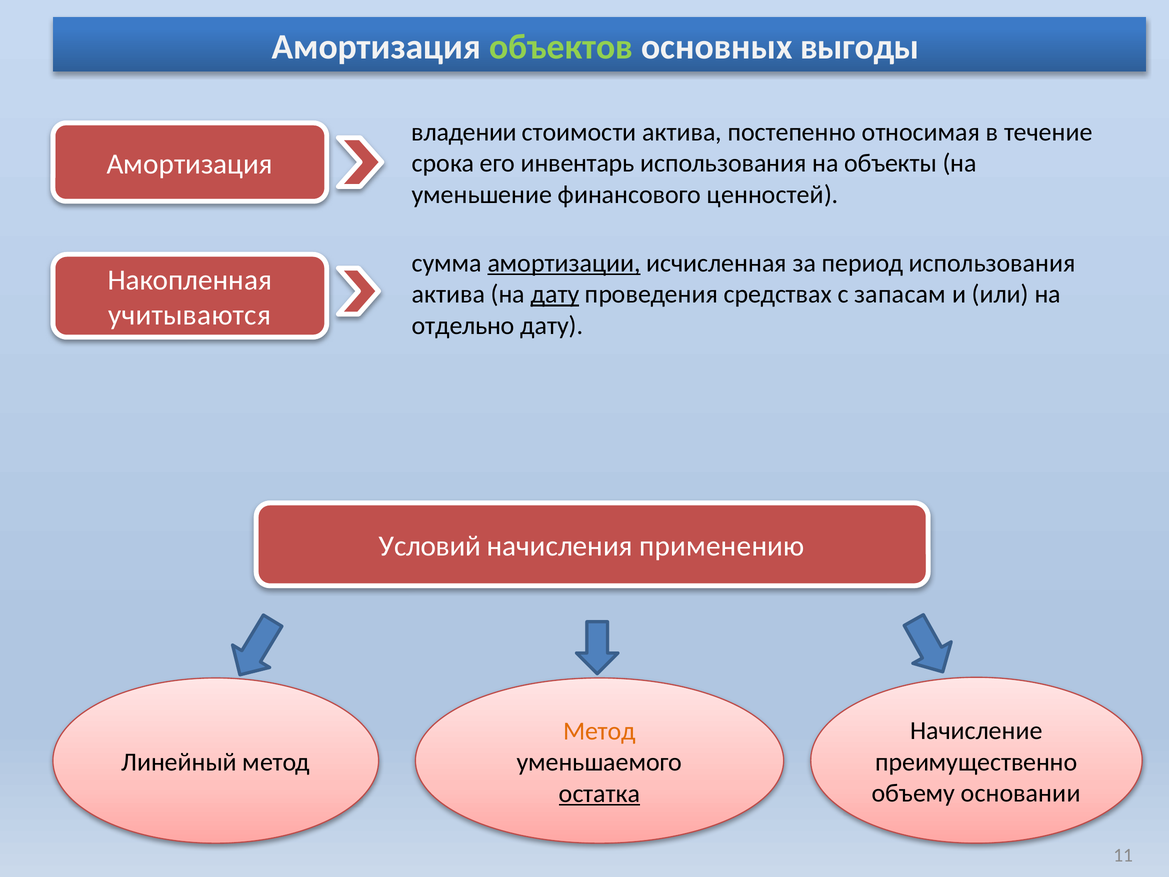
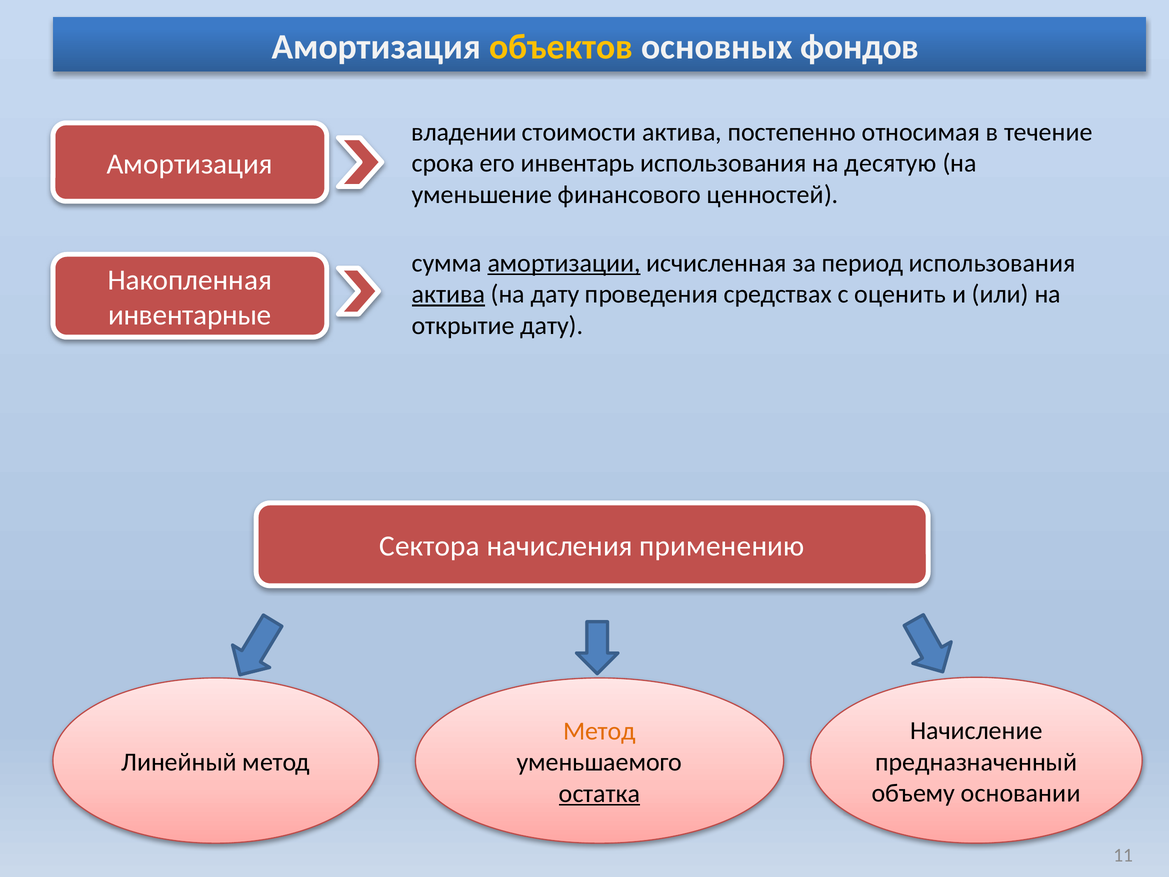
объектов colour: light green -> yellow (561, 47)
выгоды: выгоды -> фондов (860, 47)
объекты: объекты -> десятую (890, 163)
актива underline: none -> present (448, 294)
дату underline: present -> none (555, 294)
запасам: запасам -> оценить (900, 294)
учитываются: учитываются -> инвентарные (190, 315)
отдельно: отдельно -> открытие (463, 325)
Условий: Условий -> Сектора (430, 546)
преимущественно: преимущественно -> предназначенный (976, 762)
